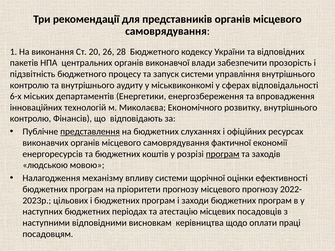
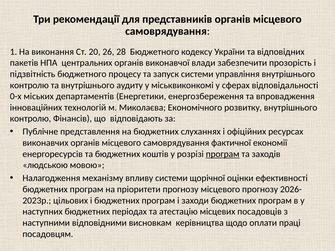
6-х: 6-х -> 0-х (16, 96)
представлення underline: present -> none (90, 132)
2022-: 2022- -> 2026- (291, 190)
